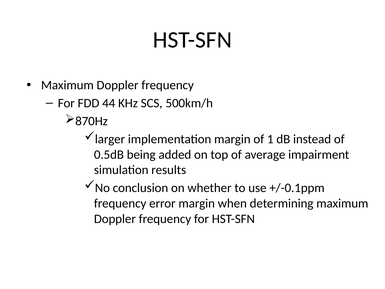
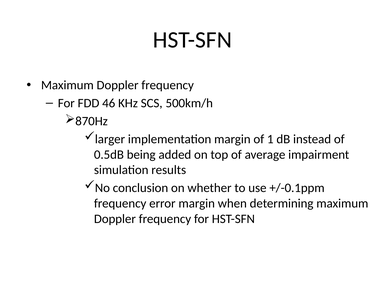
44: 44 -> 46 (109, 103)
